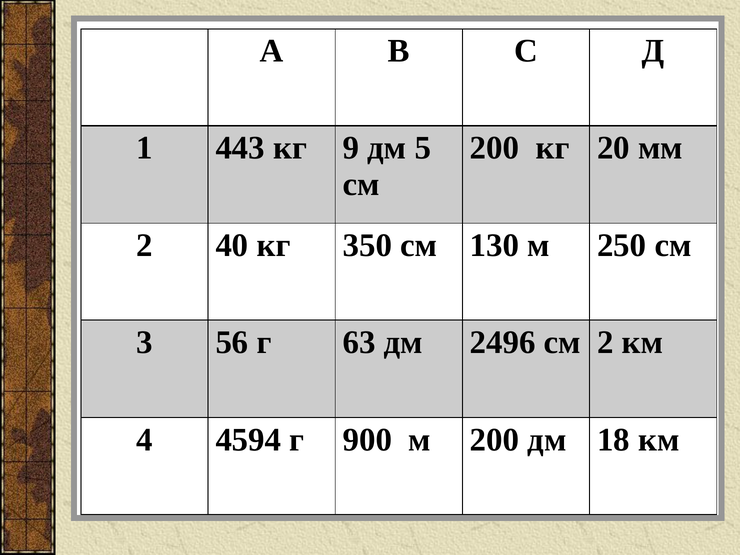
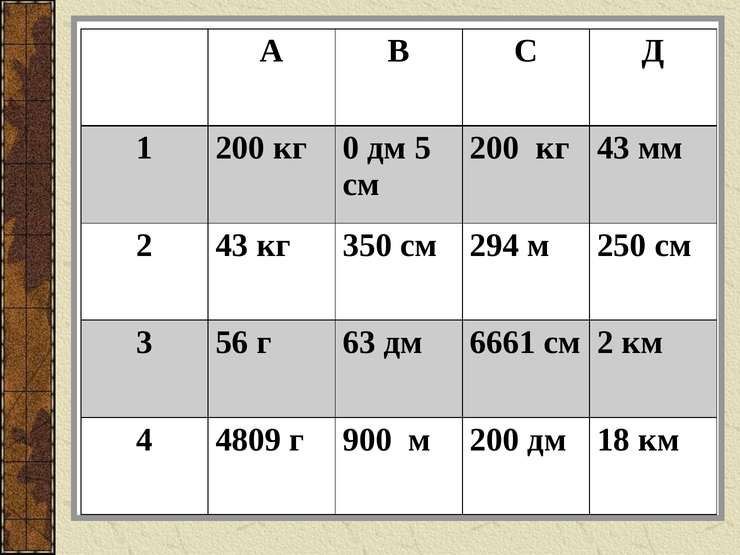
1 443: 443 -> 200 (240, 148)
9: 9 -> 0 (351, 148)
кг 20: 20 -> 43 (613, 148)
2 40: 40 -> 43 (232, 245)
130: 130 -> 294 (495, 245)
2496: 2496 -> 6661 (503, 342)
4594: 4594 -> 4809 (248, 440)
